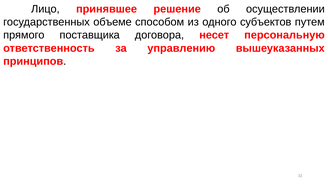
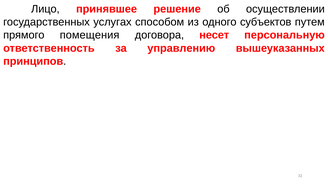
объеме: объеме -> услугах (112, 22)
поставщика: поставщика -> помещения (90, 35)
